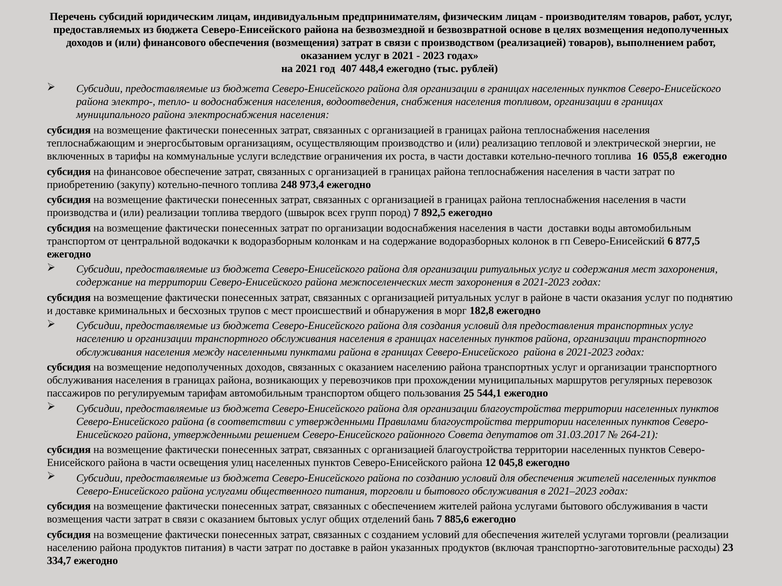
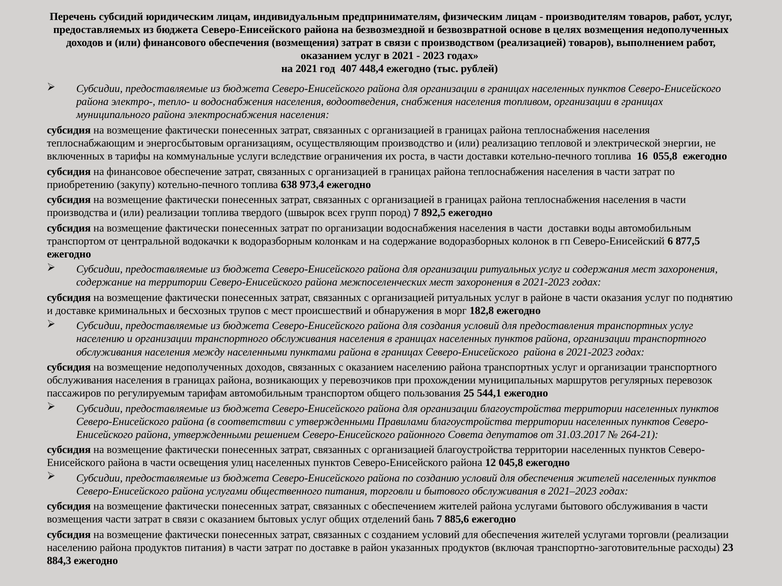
248: 248 -> 638 (289, 185)
334,7: 334,7 -> 884,3 (59, 561)
